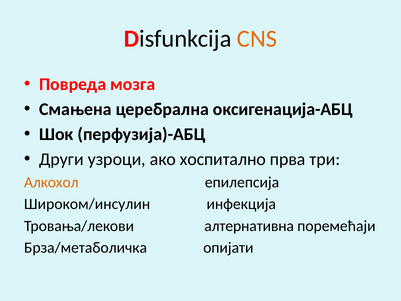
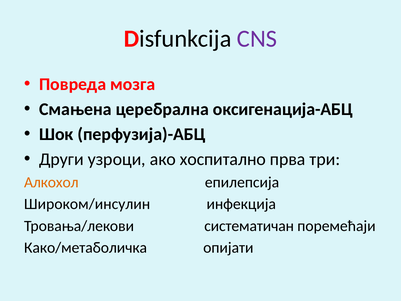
CNS colour: orange -> purple (257, 39)
алтернативна: алтернативна -> систематичан (249, 226)
Брза/метаболичка: Брза/метаболичка -> Како/метаболичка (86, 247)
